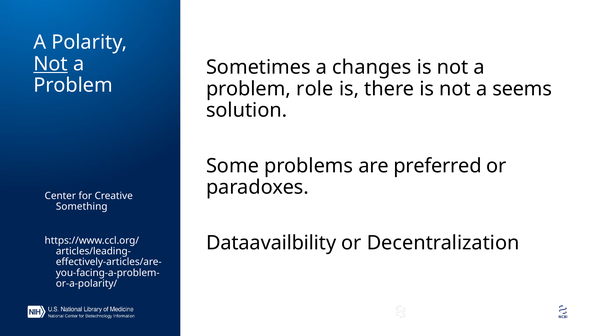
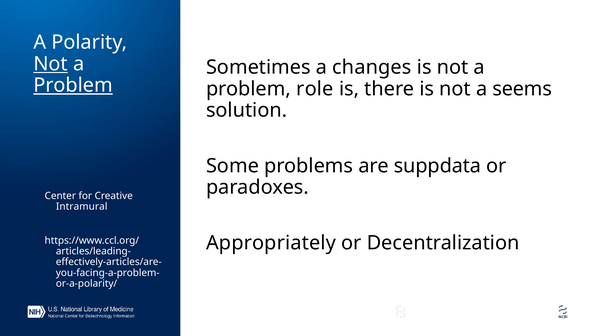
Problem underline: none -> present (73, 86)
preferred: preferred -> suppdata (437, 166)
Something: Something -> Intramural (82, 207)
Dataavailbility: Dataavailbility -> Appropriately (271, 243)
